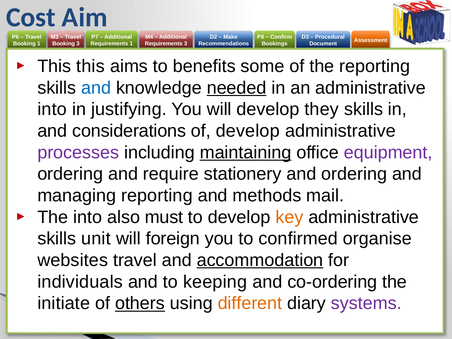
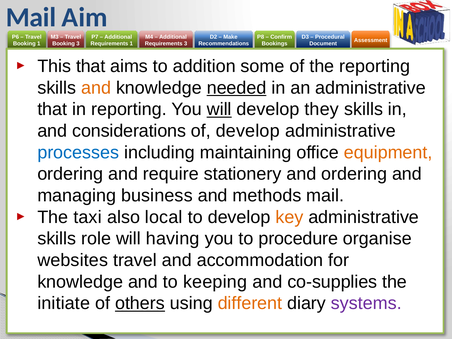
Cost: Cost -> Mail (31, 17)
This this: this -> that (91, 66)
benefits: benefits -> addition (204, 66)
and colour: blue -> orange (96, 88)
into: into -> that (52, 109)
in justifying: justifying -> reporting (129, 109)
will underline: none -> present (219, 109)
processes colour: purple -> blue (78, 152)
maintaining underline: present -> none (246, 152)
equipment colour: purple -> orange (388, 152)
managing reporting: reporting -> business (157, 196)
The into: into -> taxi (88, 217)
must: must -> local (164, 217)
unit: unit -> role (96, 239)
foreign: foreign -> having (173, 239)
confirmed: confirmed -> procedure (298, 239)
accommodation underline: present -> none (260, 260)
individuals: individuals -> knowledge (80, 282)
co-ordering: co-ordering -> co-supplies (332, 282)
